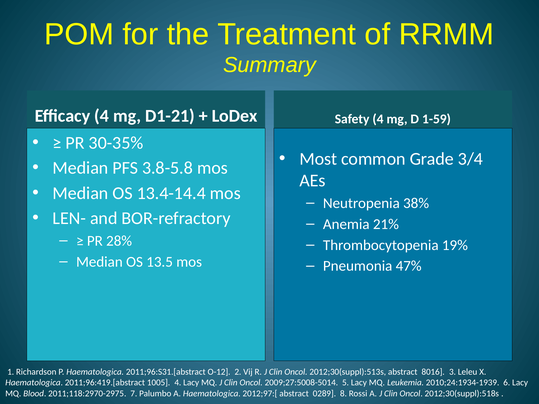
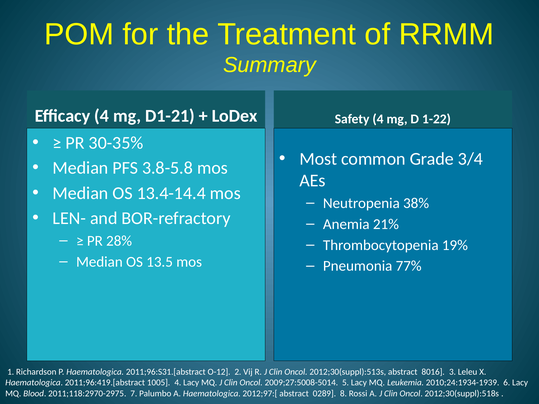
1-59: 1-59 -> 1-22 (436, 119)
47%: 47% -> 77% (409, 266)
